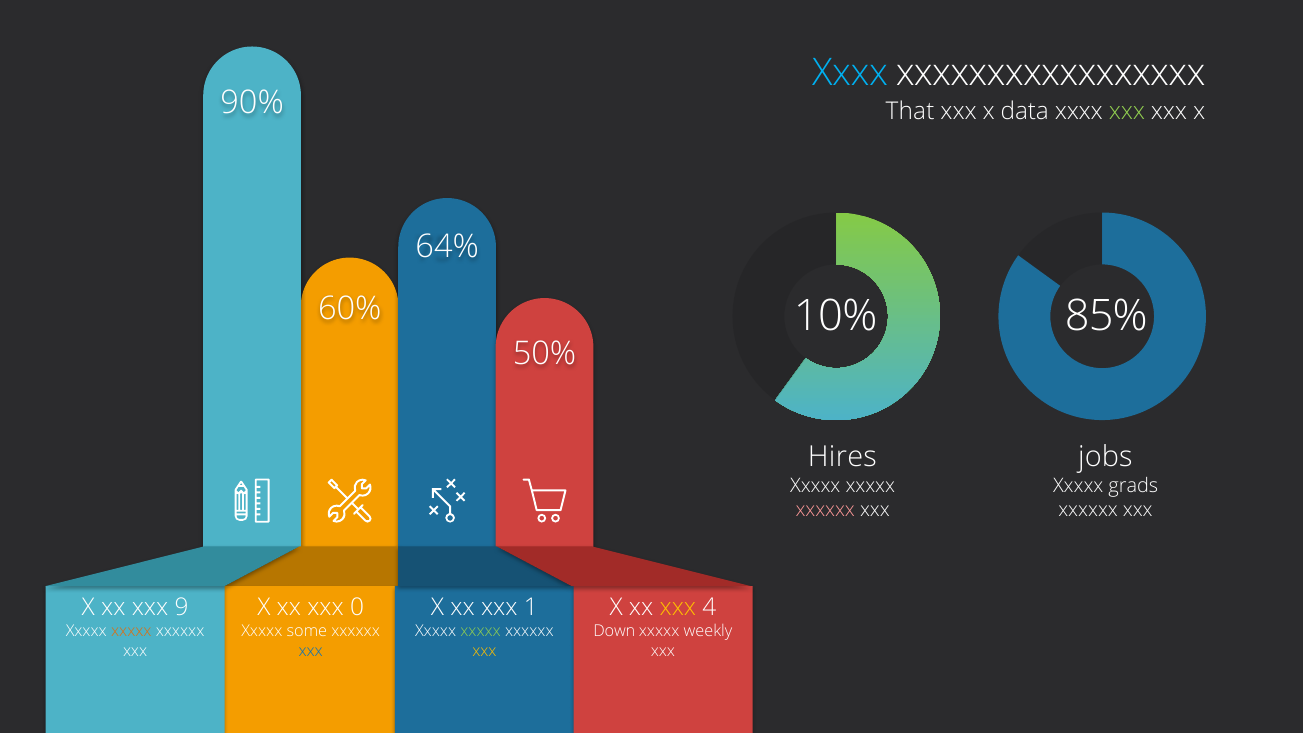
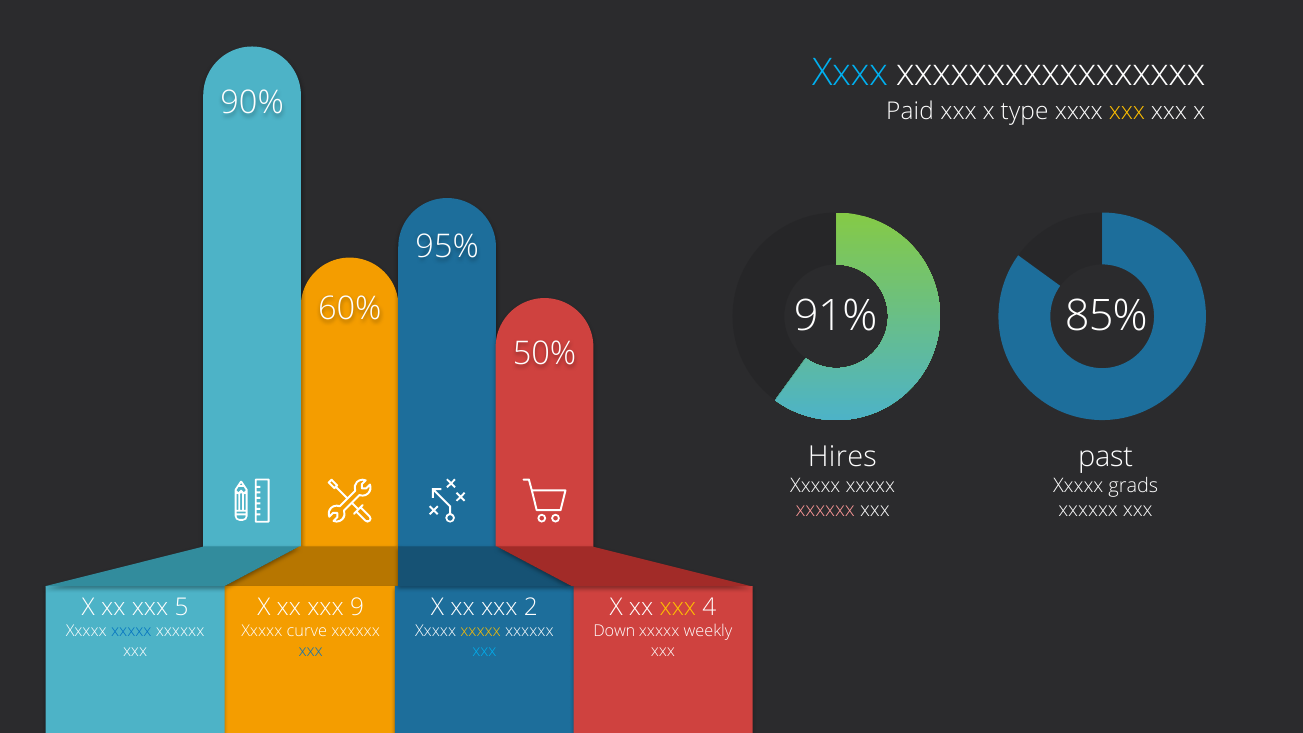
That: That -> Paid (910, 112)
data: data -> type (1025, 112)
xxx colour: light green -> yellow (1127, 112)
64%: 64% -> 95% (447, 247)
10%: 10% -> 91% (836, 316)
jobs: jobs -> past (1106, 457)
9: 9 -> 5 (182, 607)
0: 0 -> 9 (357, 607)
1: 1 -> 2 (531, 607)
xxxxx colour: orange -> blue (131, 631)
some: some -> curve (307, 631)
xxxxx colour: light green -> yellow (481, 631)
xxx colour: yellow -> light blue (484, 651)
